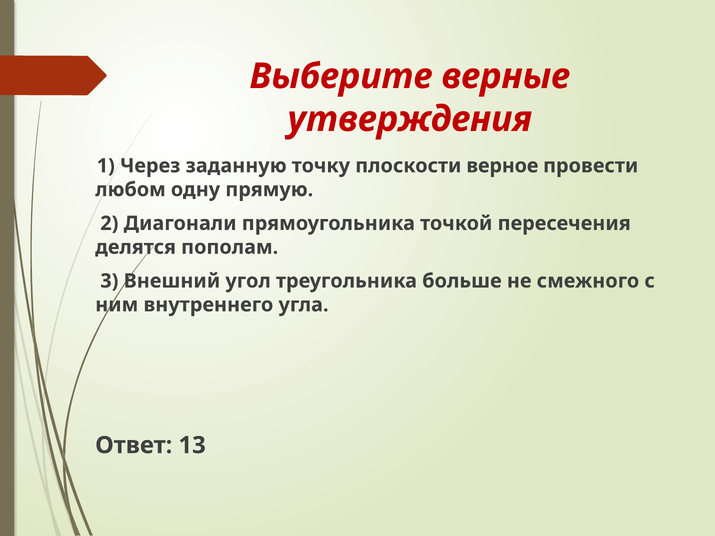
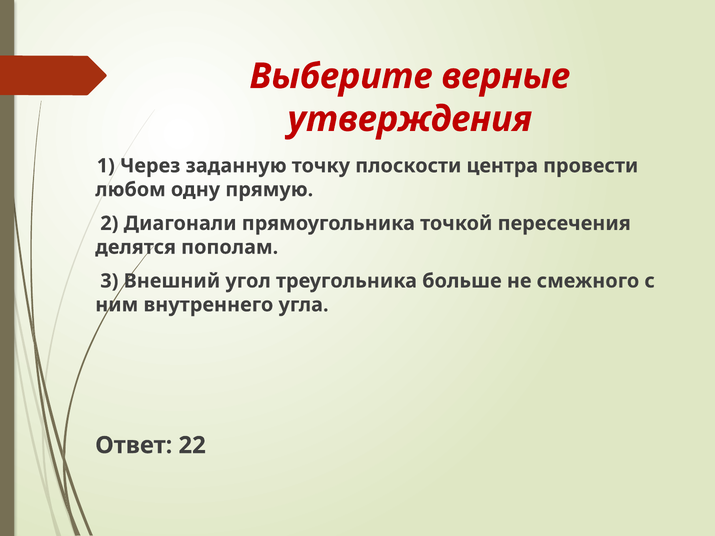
верное: верное -> центра (502, 166)
13: 13 -> 22 (192, 445)
